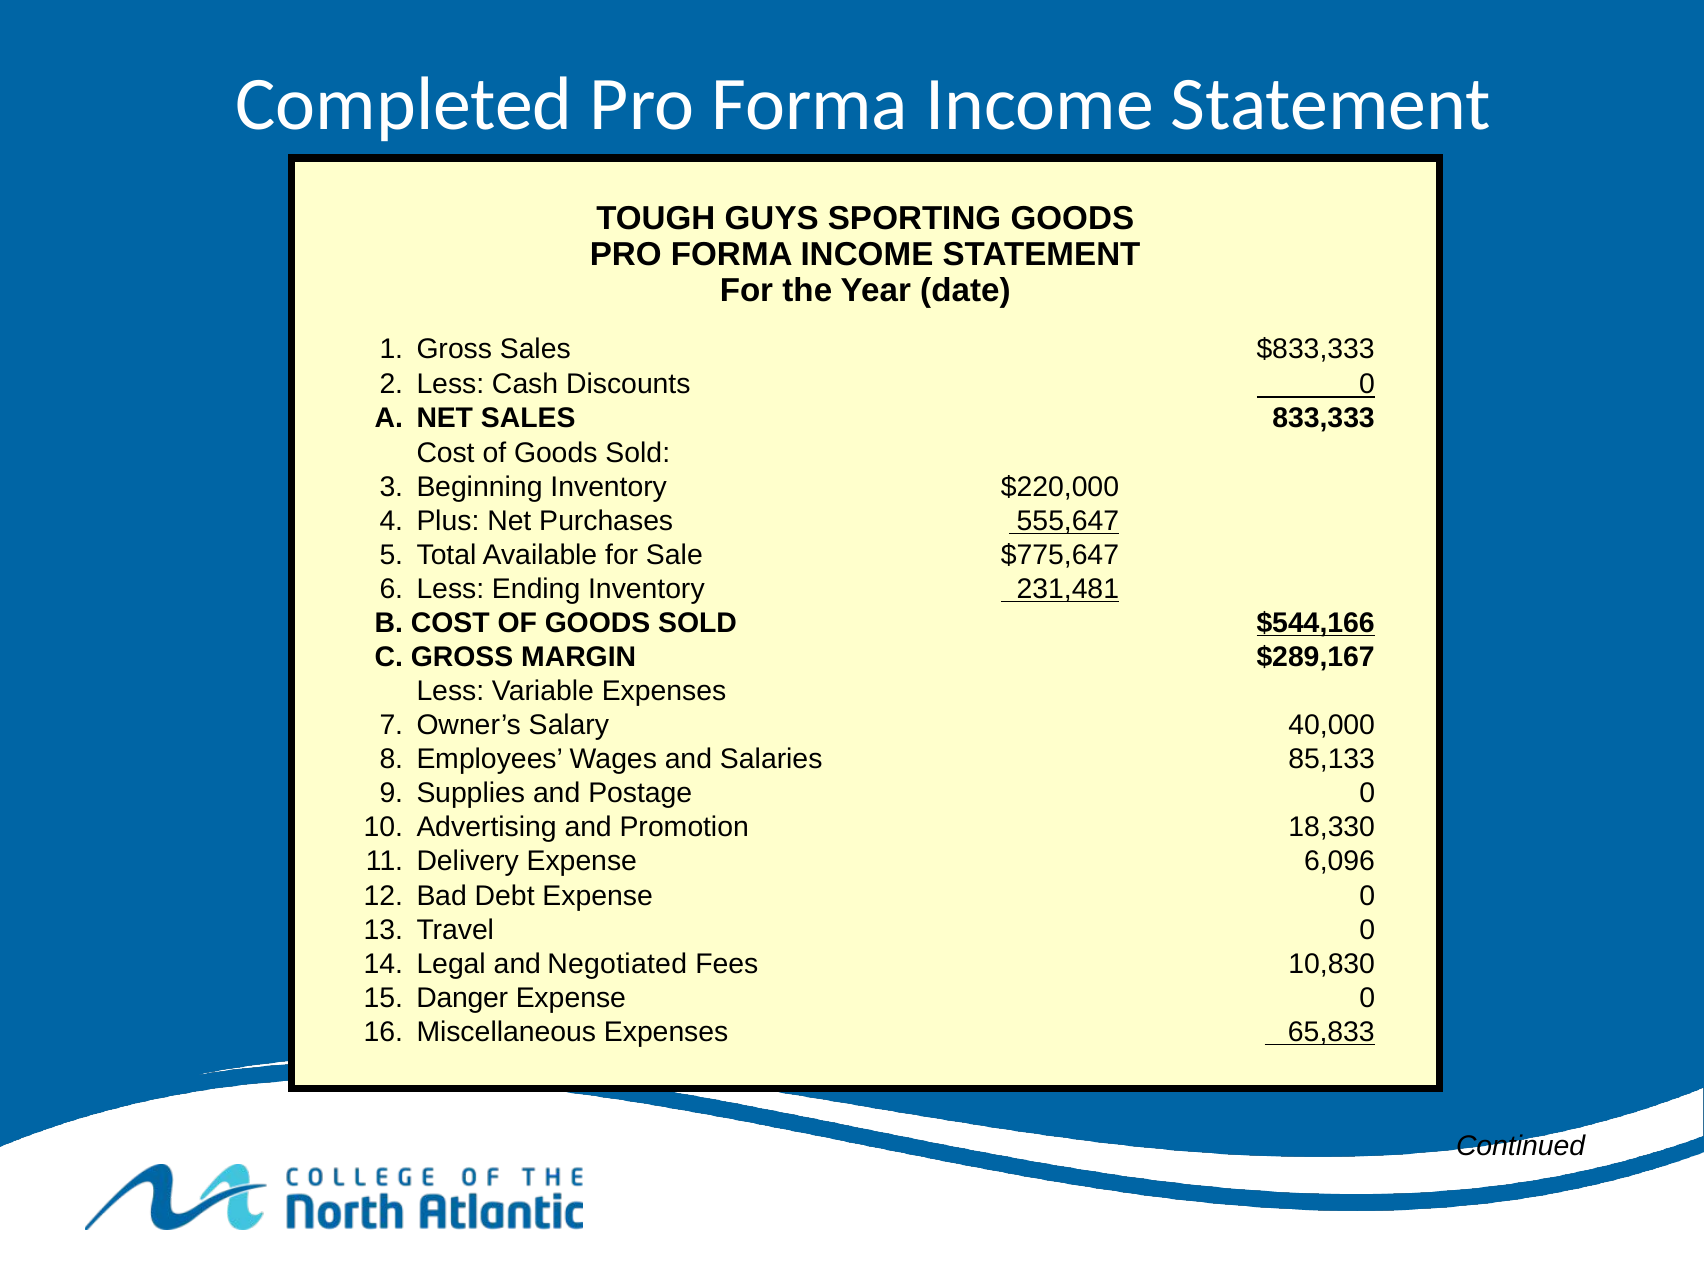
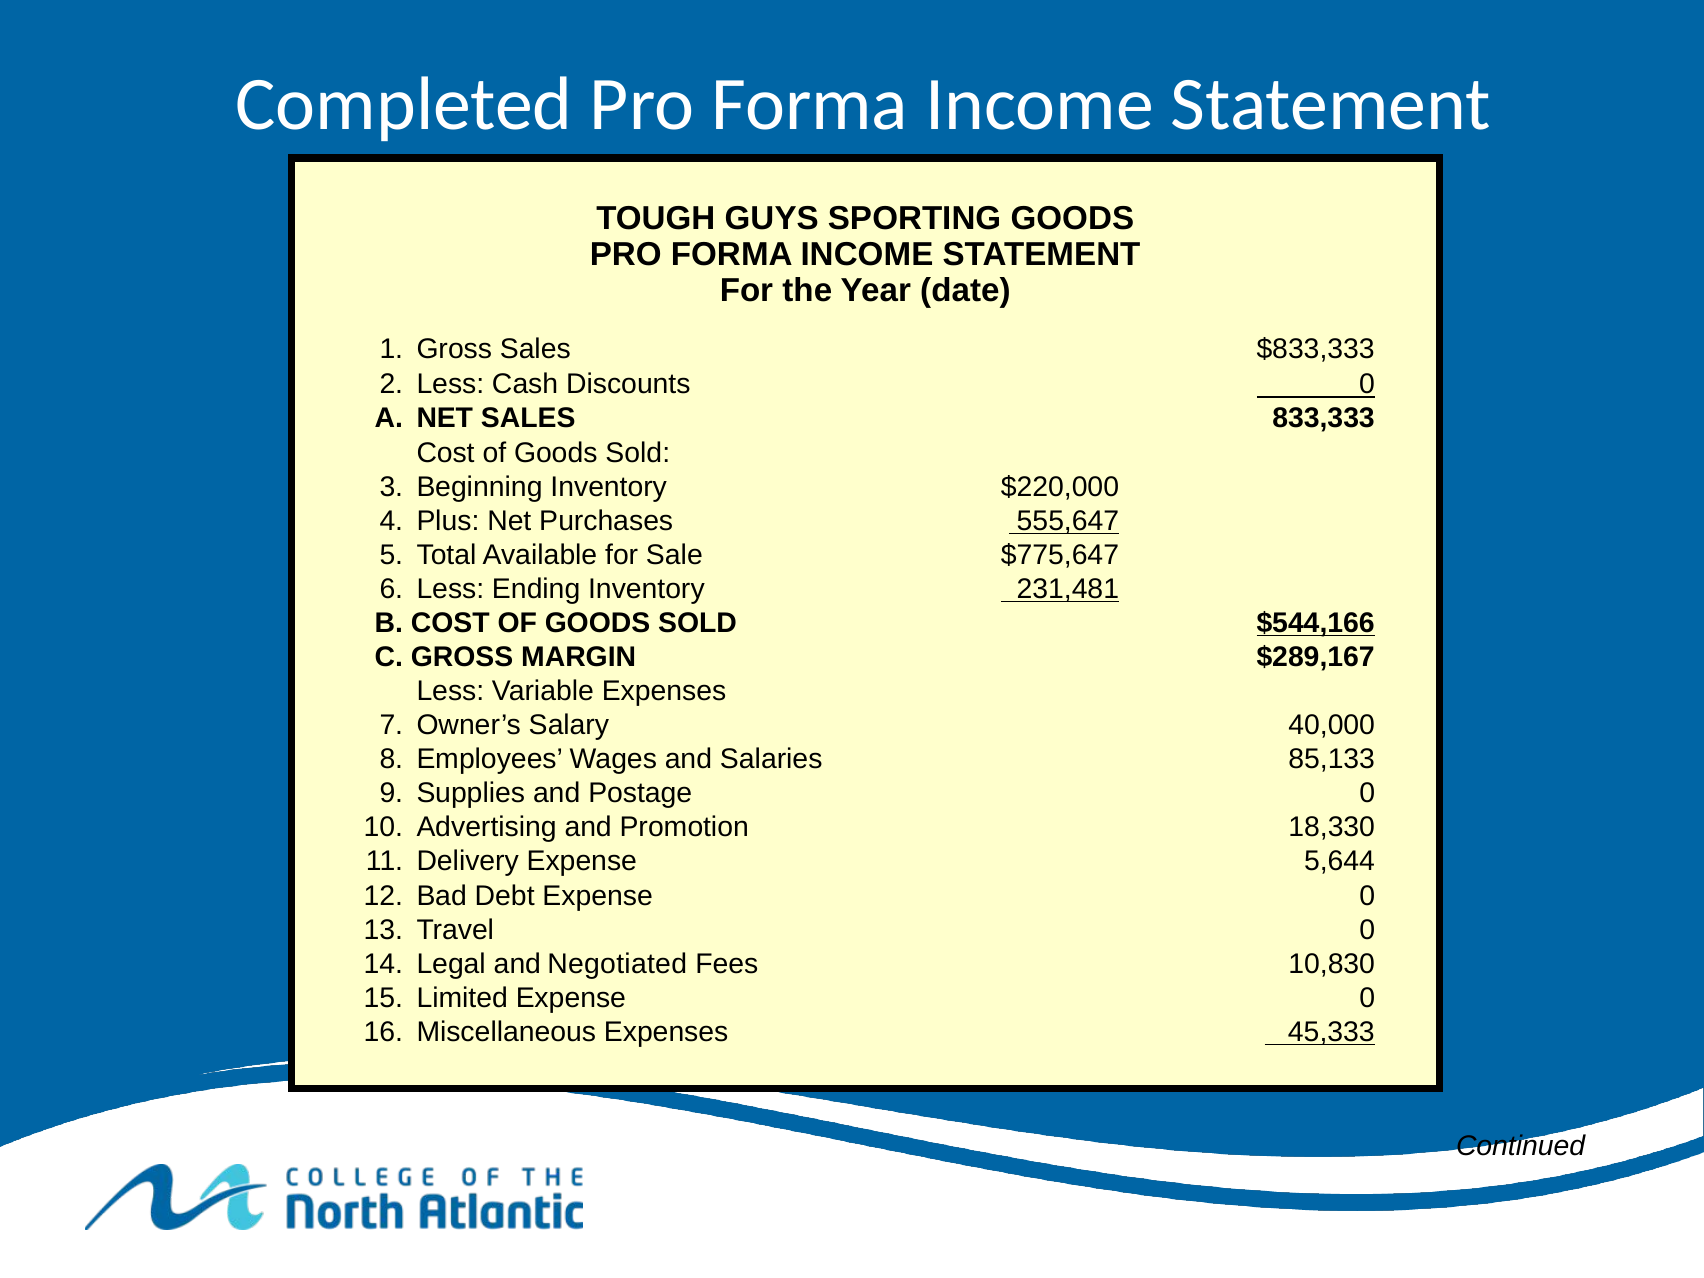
6,096: 6,096 -> 5,644 (1339, 862)
Danger: Danger -> Limited (462, 998)
65,833: 65,833 -> 45,333 (1331, 1032)
